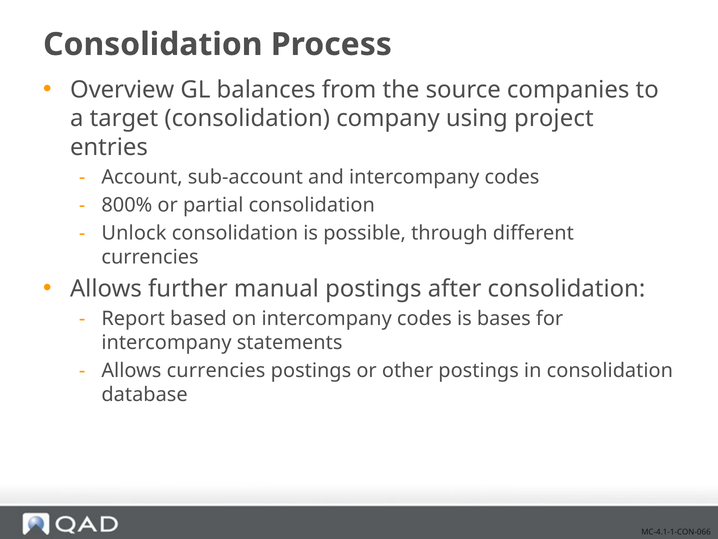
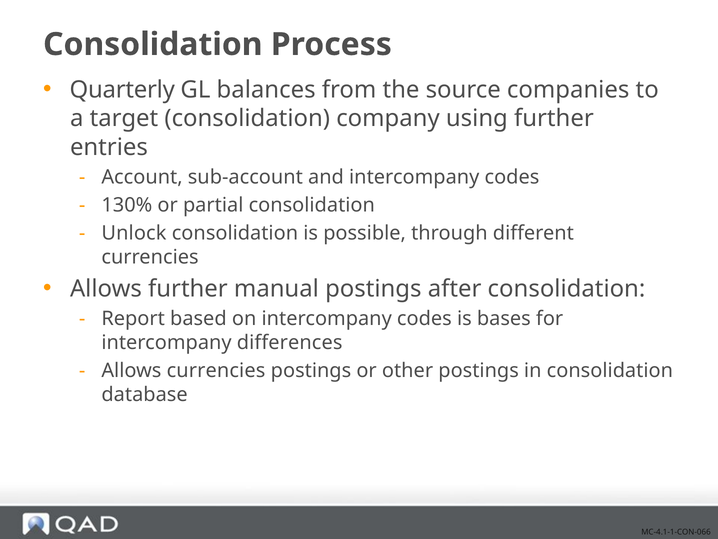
Overview: Overview -> Quarterly (122, 90)
using project: project -> further (554, 118)
800%: 800% -> 130% (127, 205)
statements: statements -> differences (290, 342)
